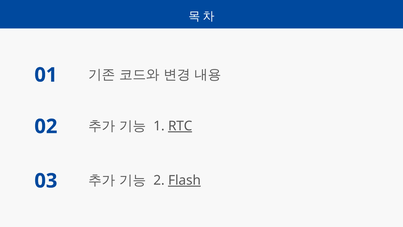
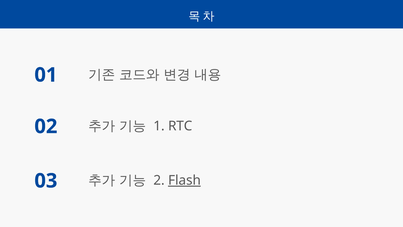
RTC underline: present -> none (180, 126)
